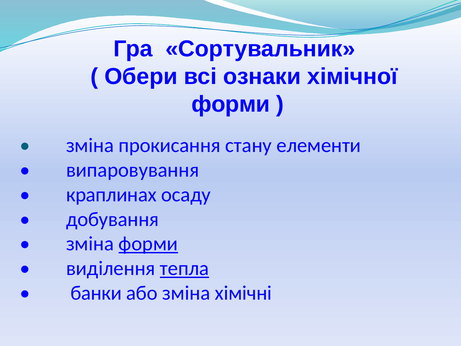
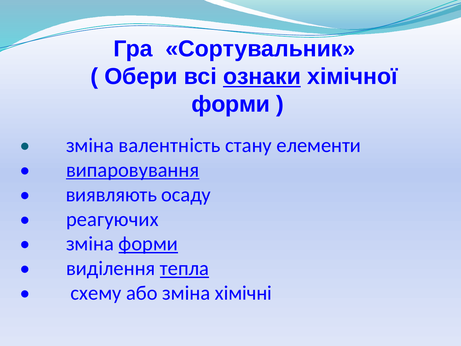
ознаки underline: none -> present (262, 77)
прокисання: прокисання -> валентність (170, 145)
випаровування underline: none -> present (133, 170)
краплинах: краплинах -> виявляють (111, 195)
добування: добування -> реагуючих (112, 219)
банки: банки -> схему (96, 293)
